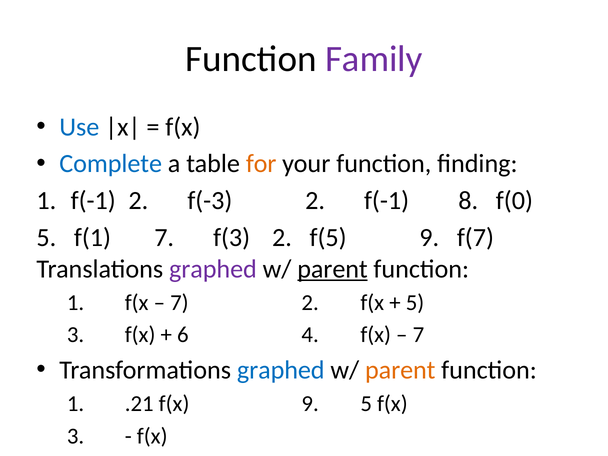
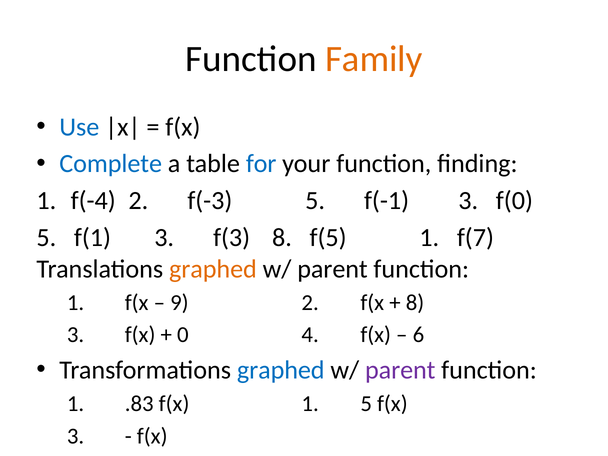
Family colour: purple -> orange (374, 59)
for colour: orange -> blue (261, 164)
1 f(-1: f(-1 -> f(-4 (93, 201)
f(-3 2: 2 -> 5 (315, 201)
f(-1 8: 8 -> 3 (468, 201)
f(1 7: 7 -> 3 (164, 238)
f(3 2: 2 -> 8 (282, 238)
f(5 9: 9 -> 1 (429, 238)
graphed colour: purple -> orange (213, 269)
parent underline: present -> none (332, 269)
7: 7 -> 9 (179, 303)
5: 5 -> 8 (415, 303)
6: 6 -> 0 (183, 335)
7: 7 -> 6 (418, 335)
parent colour: orange -> purple (400, 370)
.21: .21 -> .83 (139, 404)
f(x 9: 9 -> 1 (310, 404)
